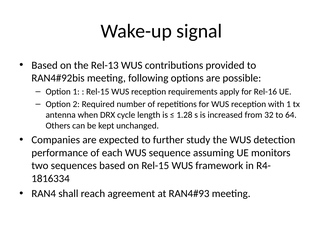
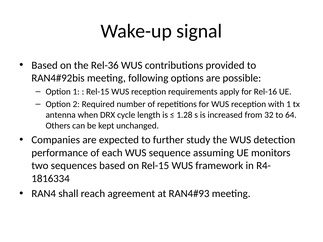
Rel-13: Rel-13 -> Rel-36 (105, 65)
